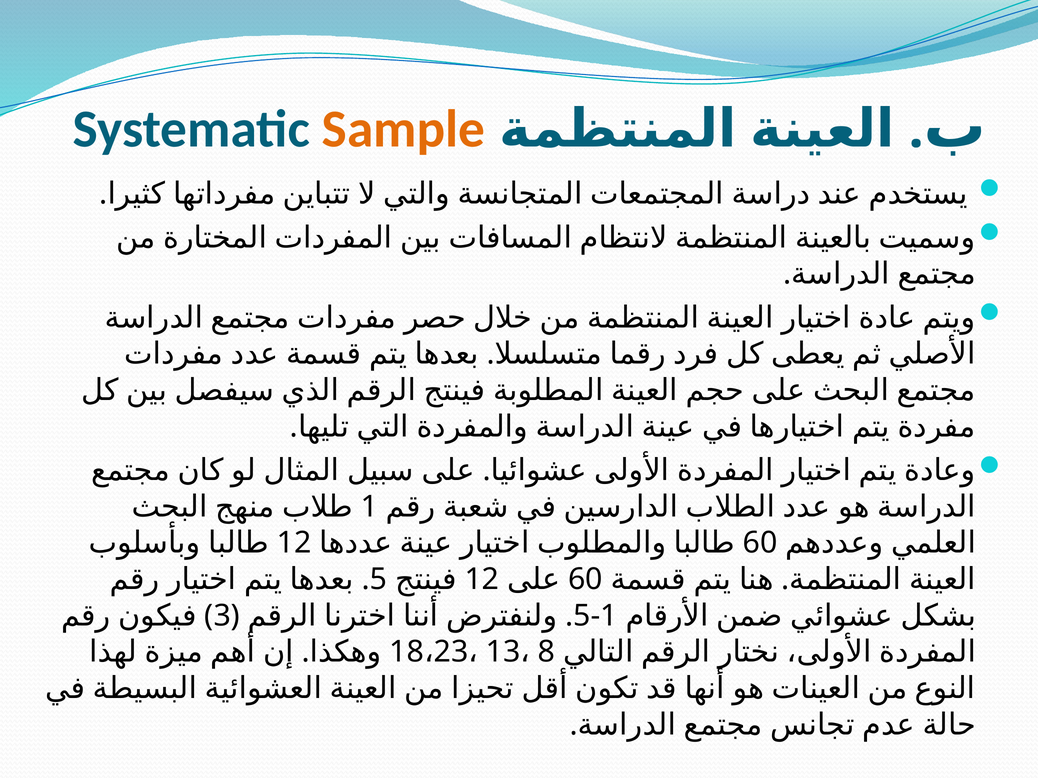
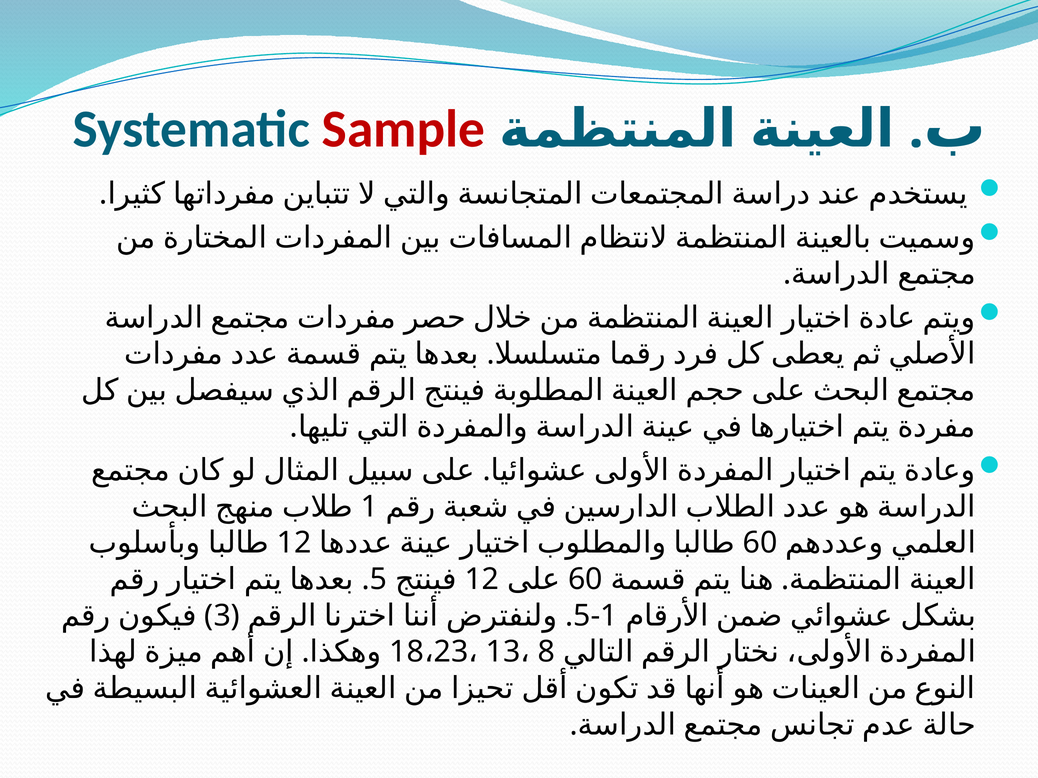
Sample colour: orange -> red (403, 129)
